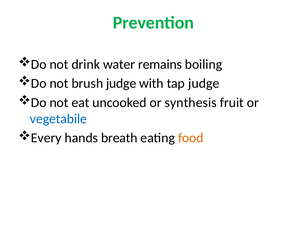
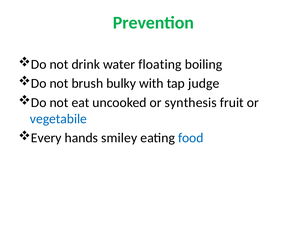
remains: remains -> floating (160, 64)
brush judge: judge -> bulky (121, 84)
breath: breath -> smiley (119, 138)
food colour: orange -> blue (191, 138)
